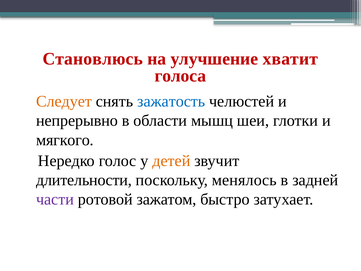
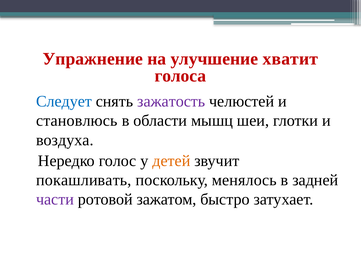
Становлюсь: Становлюсь -> Упражнение (93, 59)
Следует colour: orange -> blue (64, 101)
зажатость colour: blue -> purple (171, 101)
непрерывно: непрерывно -> становлюсь (77, 121)
мягкого: мягкого -> воздуха (65, 140)
длительности: длительности -> покашливать (84, 180)
